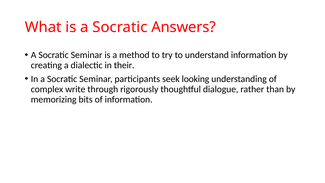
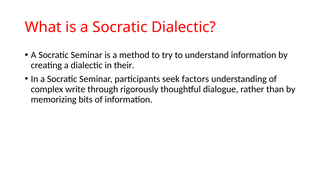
Socratic Answers: Answers -> Dialectic (184, 27)
looking: looking -> factors (195, 79)
